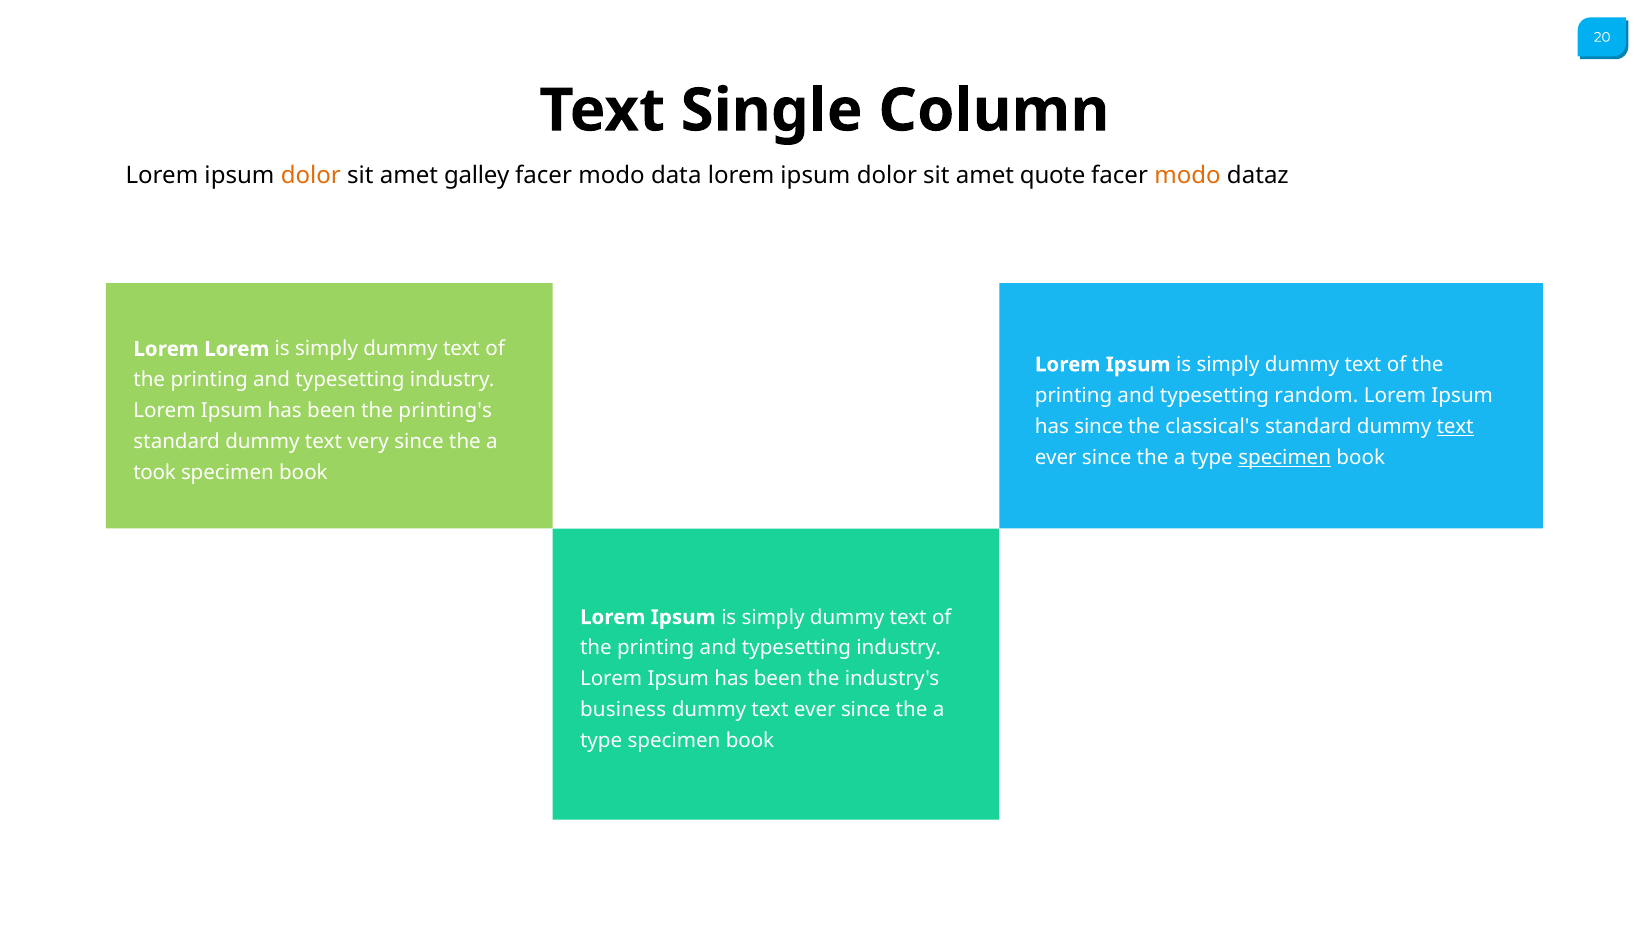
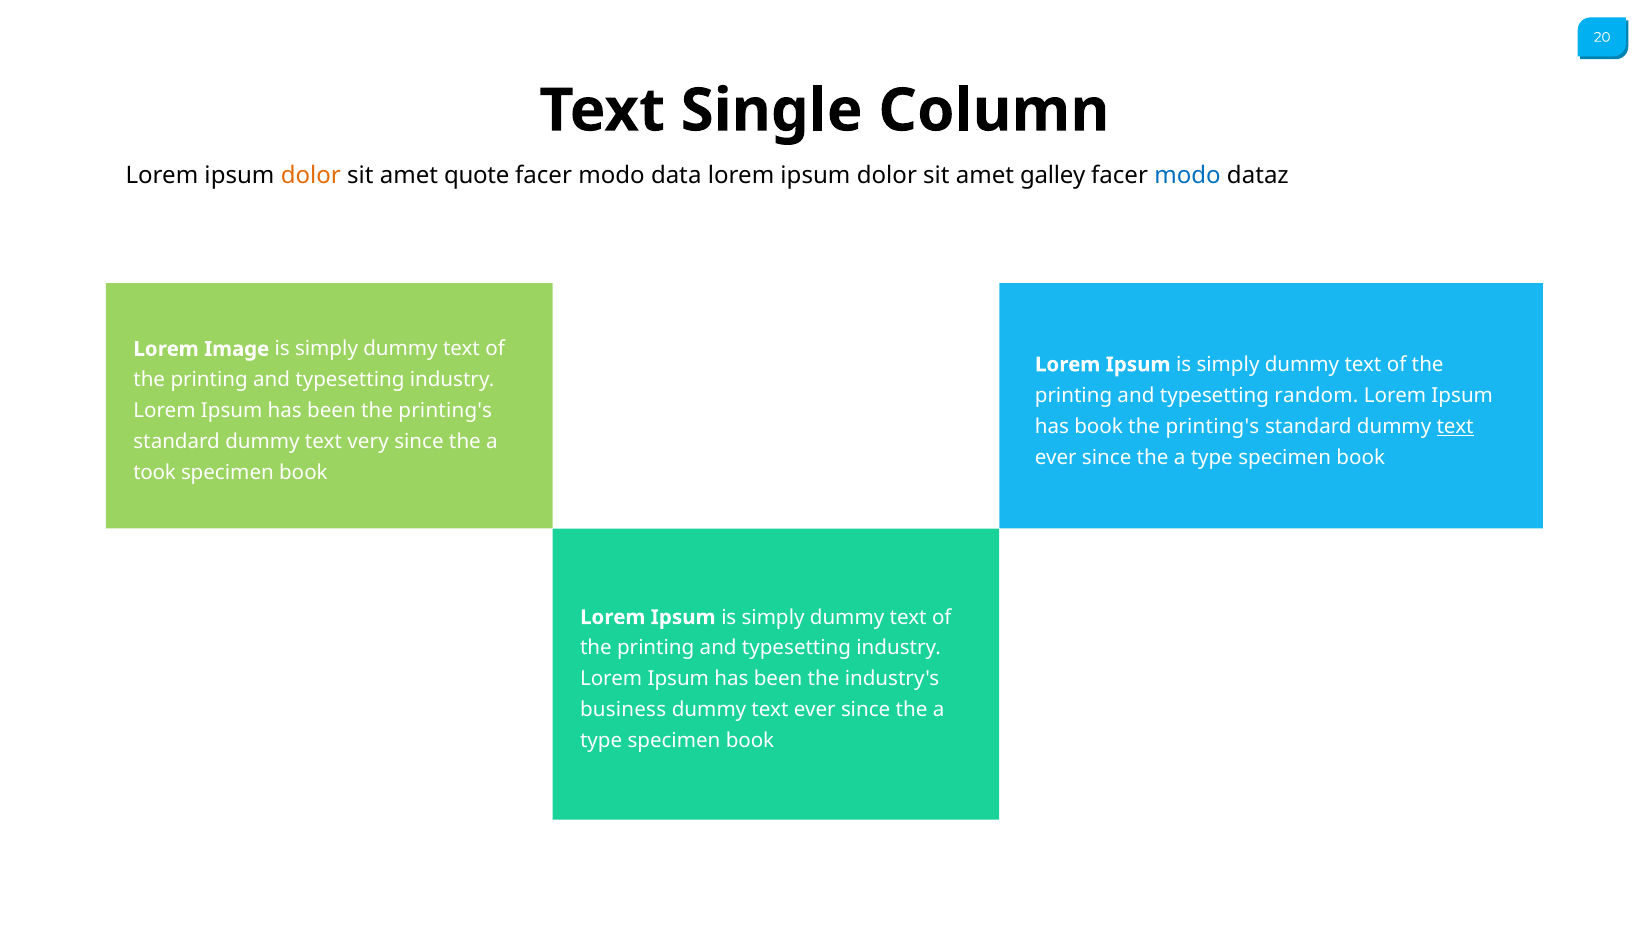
galley: galley -> quote (477, 176)
quote: quote -> galley (1053, 176)
modo colour: orange -> blue (1188, 176)
Lorem Lorem: Lorem -> Image (237, 349)
has since: since -> book (1099, 426)
classical's: classical's -> printing's (1212, 426)
specimen underline: present -> none (1285, 457)
